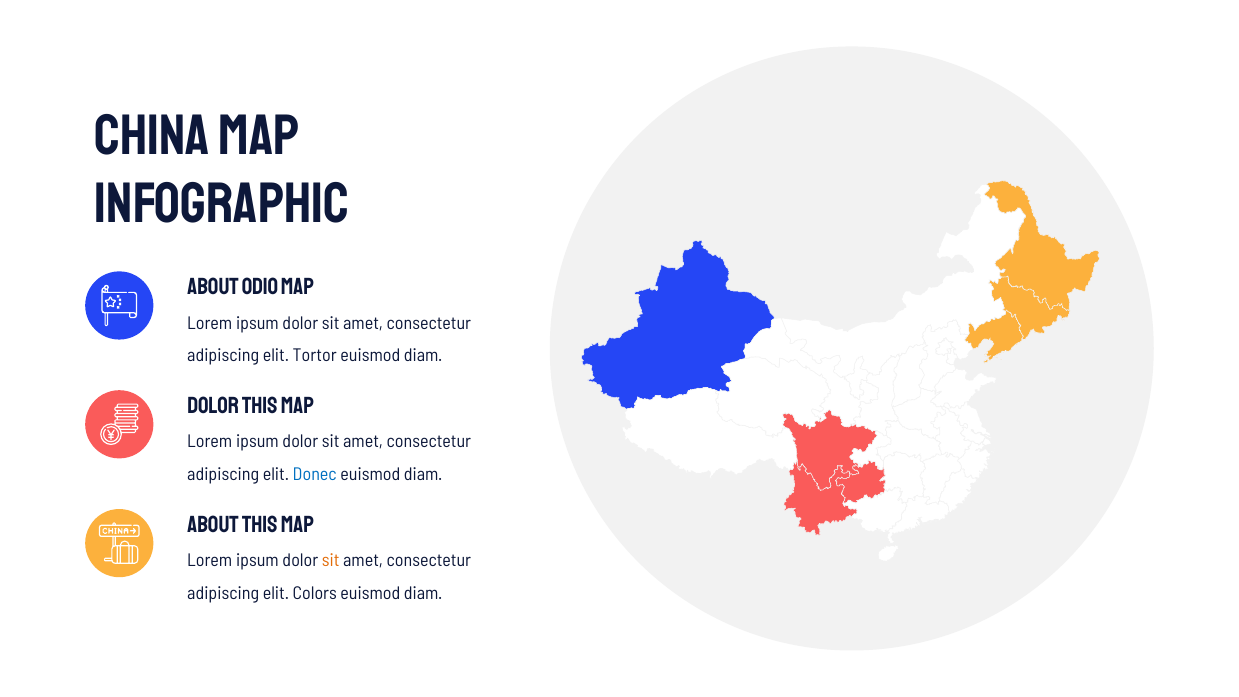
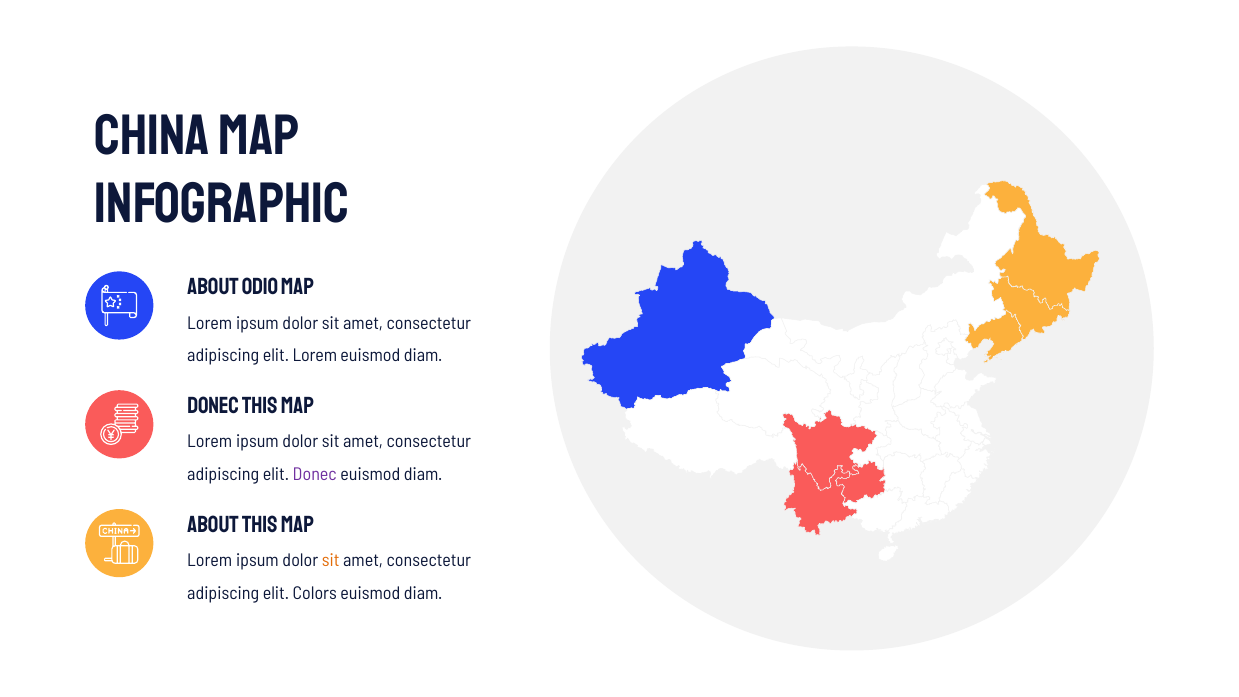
elit Tortor: Tortor -> Lorem (315, 356)
Dolor: Dolor -> Donec (213, 406)
Donec colour: blue -> purple (315, 474)
